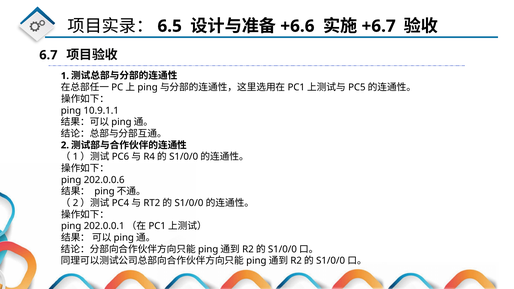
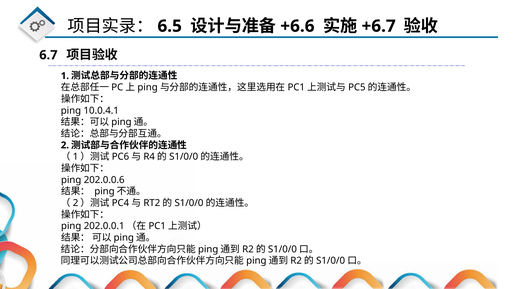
10.9.1.1: 10.9.1.1 -> 10.0.4.1 (101, 111)
